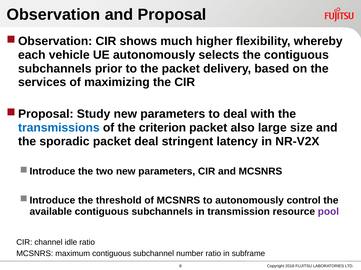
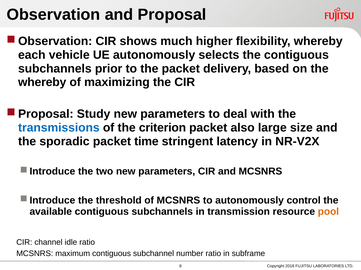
services: services -> whereby (42, 82)
packet deal: deal -> time (146, 142)
pool colour: purple -> orange (328, 212)
